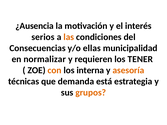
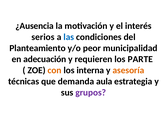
las colour: orange -> blue (69, 37)
Consecuencias: Consecuencias -> Planteamiento (38, 48)
ellas: ellas -> peor (92, 48)
normalizar: normalizar -> adecuación (45, 59)
TENER: TENER -> PARTE (140, 59)
está: está -> aula (104, 82)
grupos colour: orange -> purple (91, 93)
